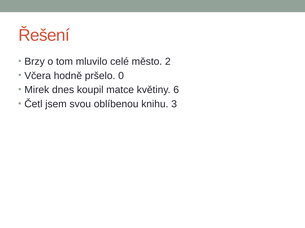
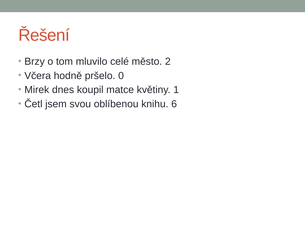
6: 6 -> 1 (176, 90)
3: 3 -> 6 (174, 104)
